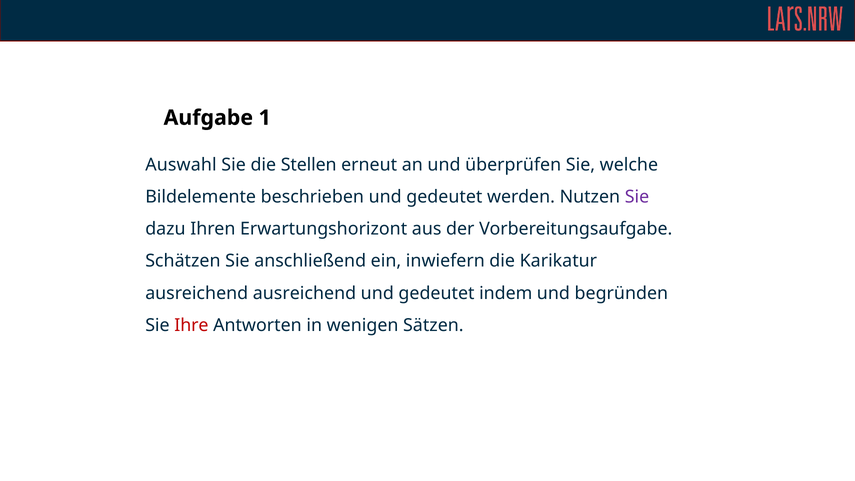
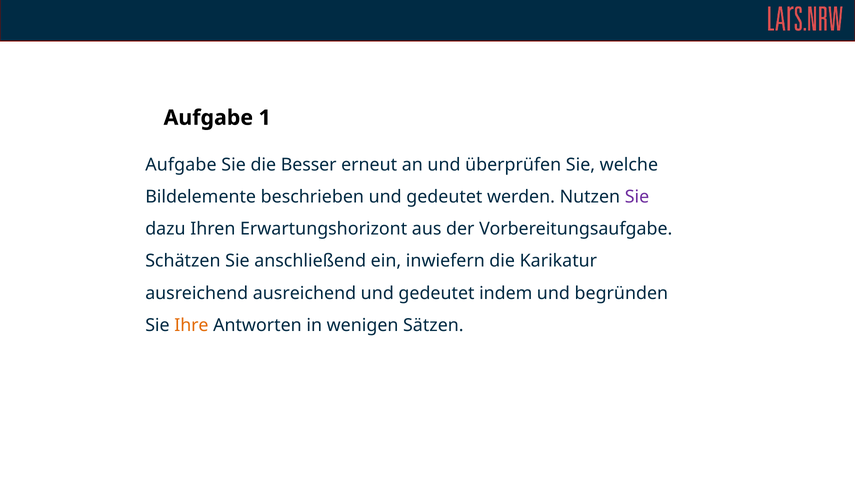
Auswahl: Auswahl -> Aufgabe (181, 165)
Stellen: Stellen -> Besser (309, 165)
Ihre colour: red -> orange (191, 325)
